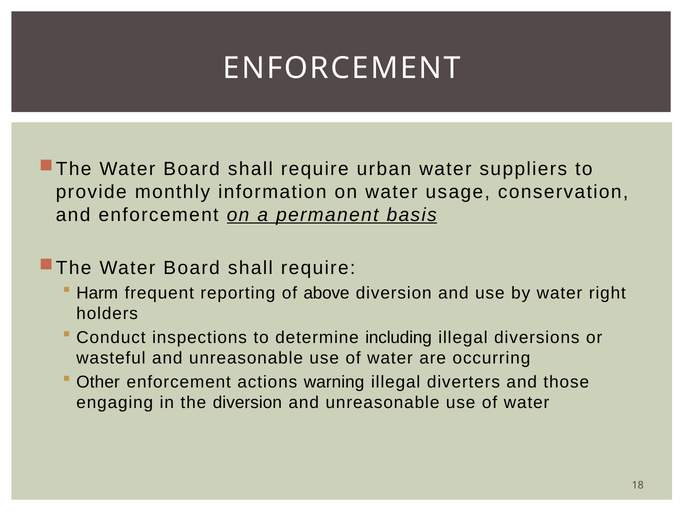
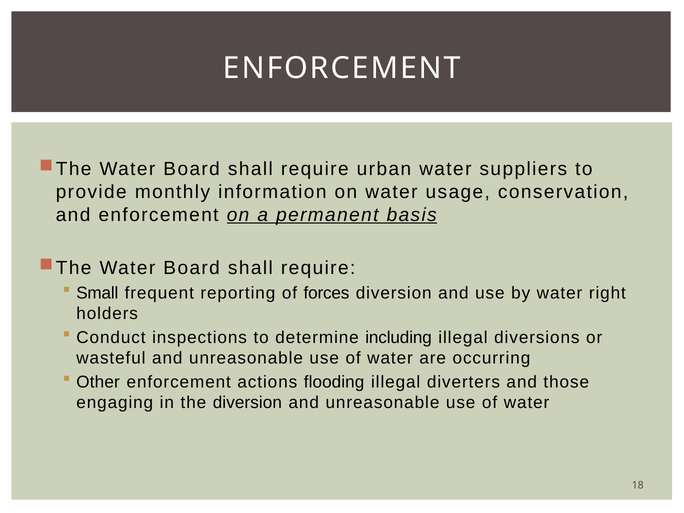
Harm: Harm -> Small (97, 293)
above: above -> forces (326, 293)
warning: warning -> flooding (334, 382)
